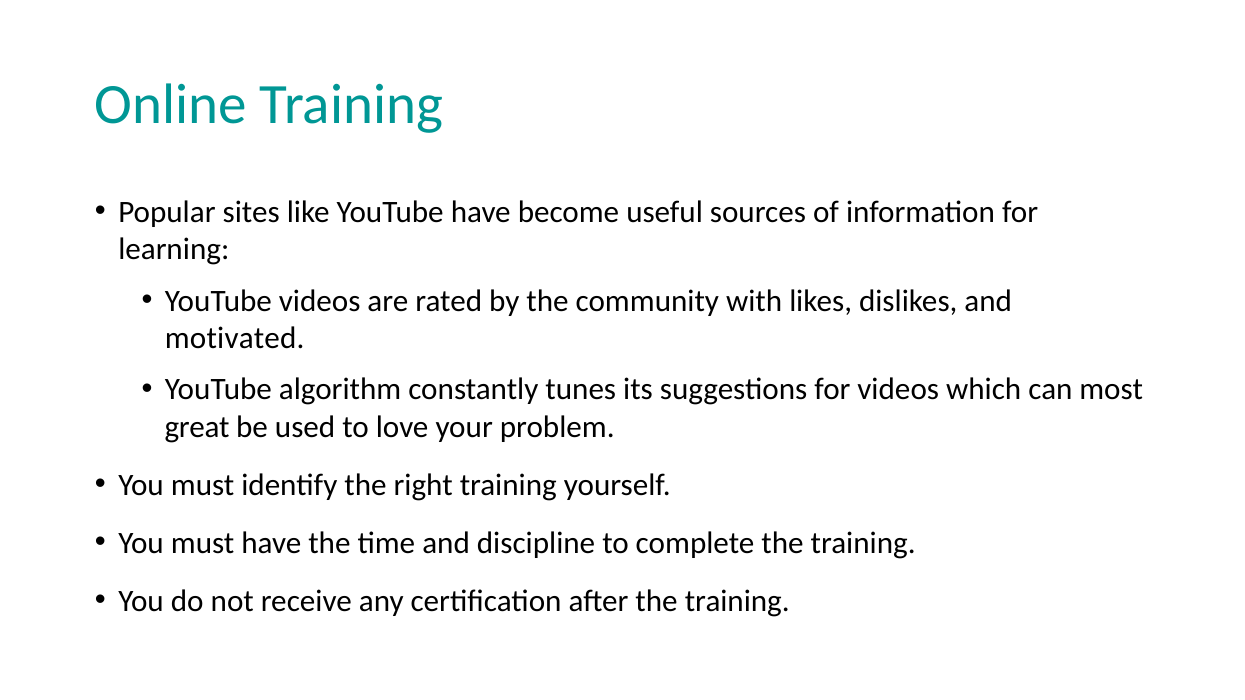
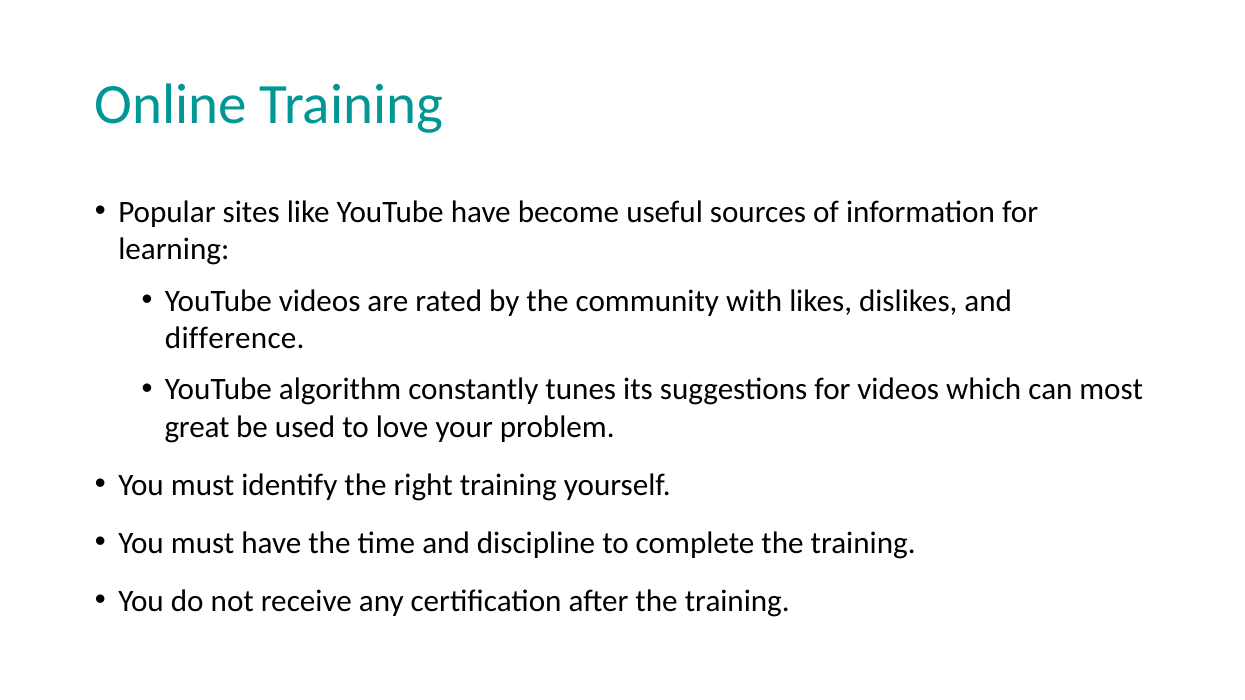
motivated: motivated -> difference (235, 338)
